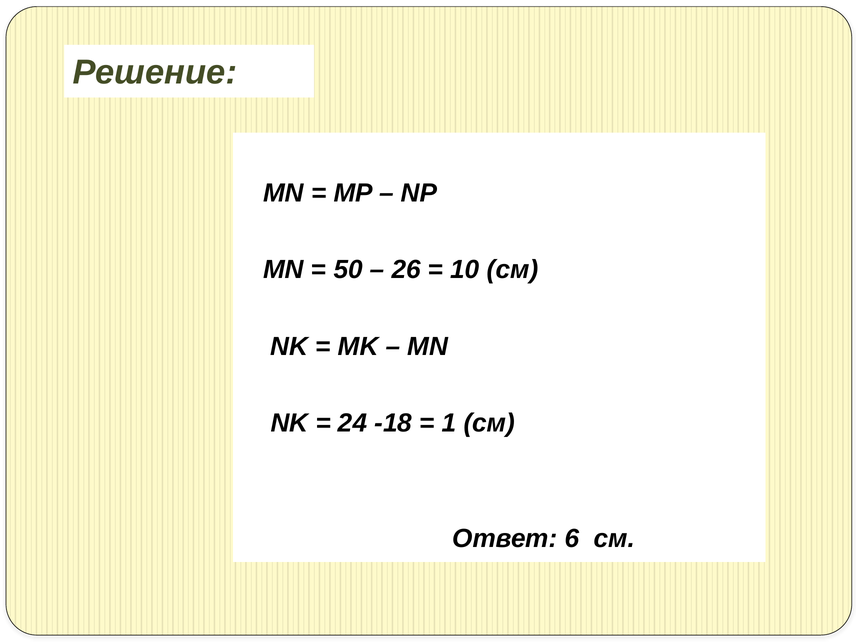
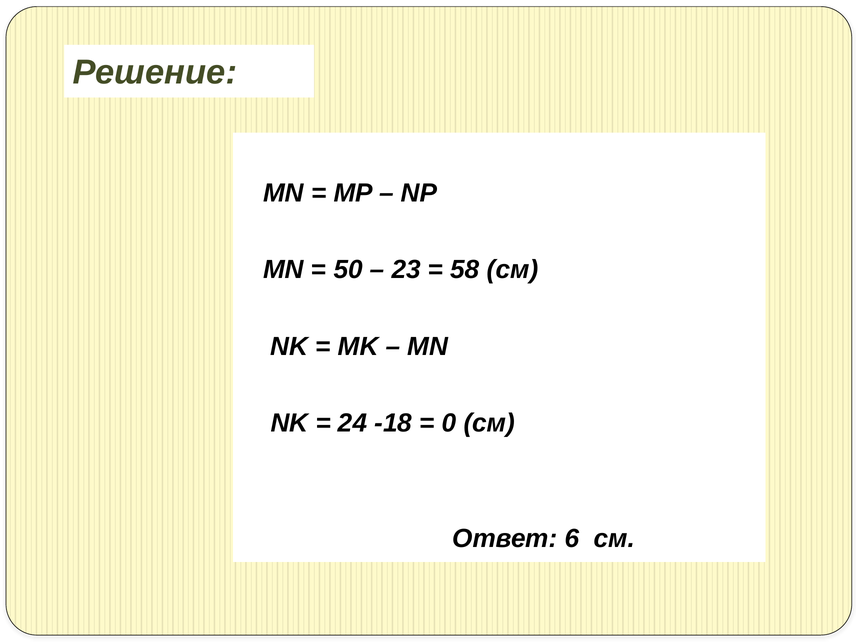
26: 26 -> 23 (406, 269)
10: 10 -> 58 (465, 269)
1: 1 -> 0 (449, 423)
